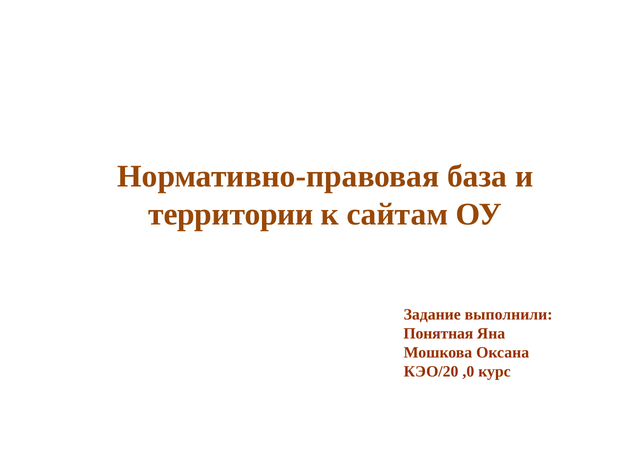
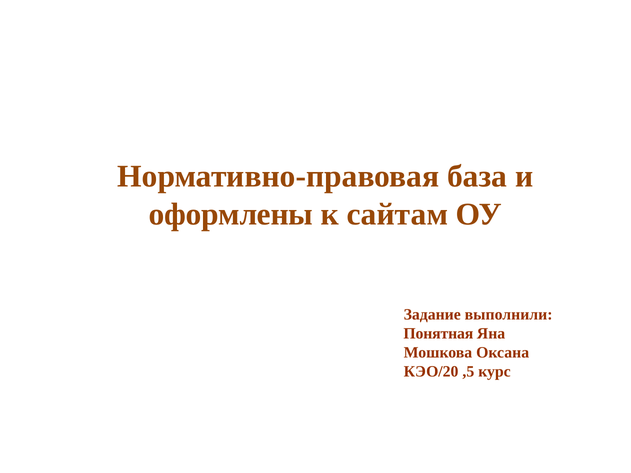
территории: территории -> оформлены (231, 214)
,0: ,0 -> ,5 (468, 372)
